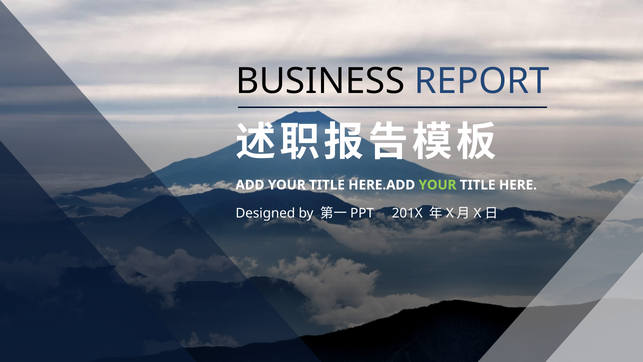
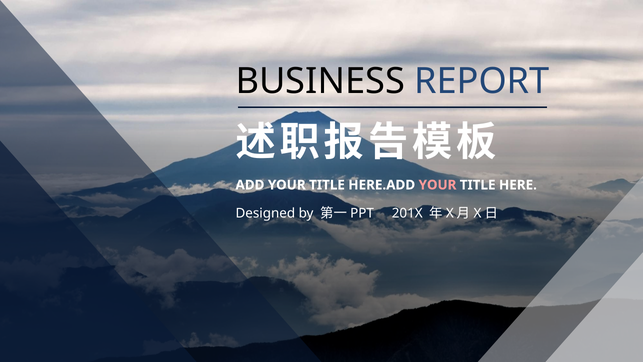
YOUR colour: light green -> pink (437, 185)
